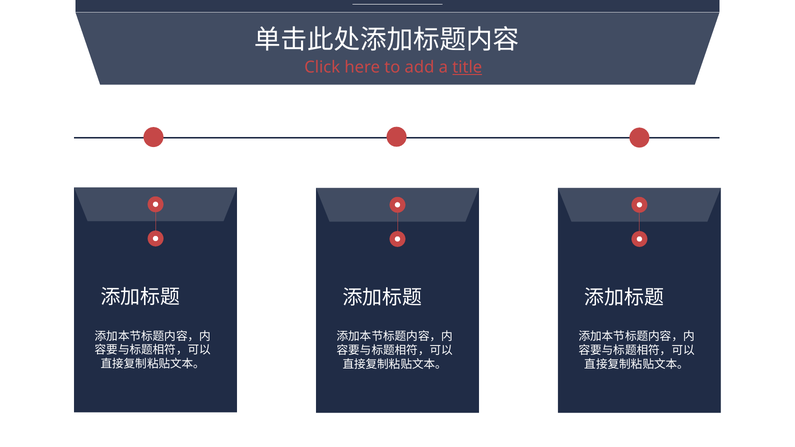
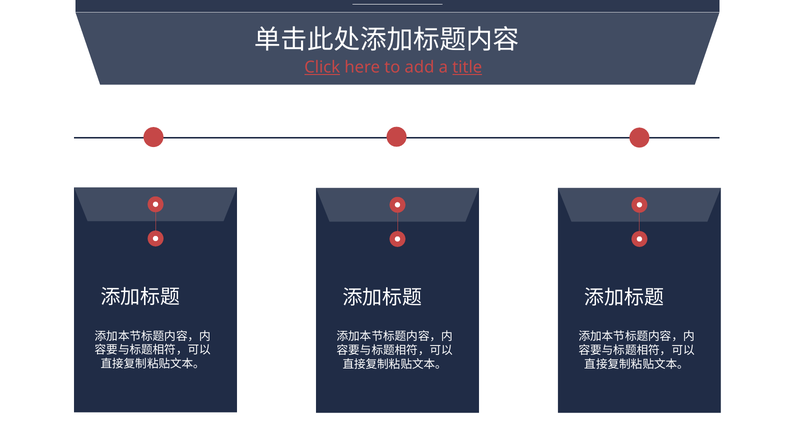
Click underline: none -> present (322, 67)
